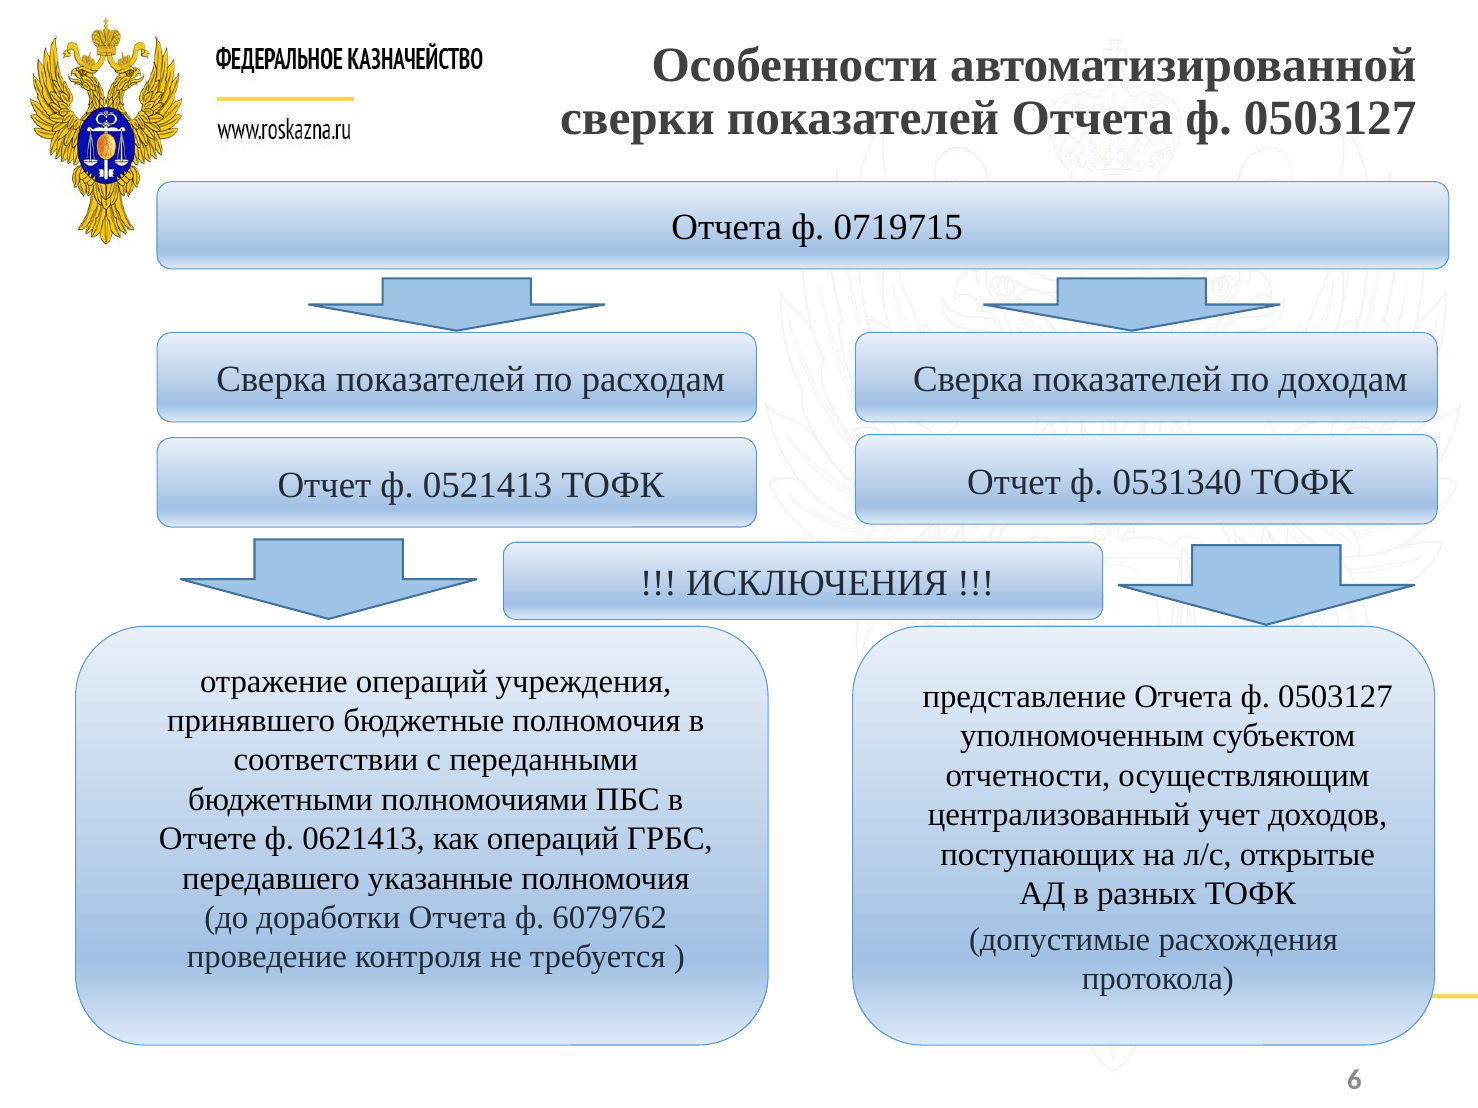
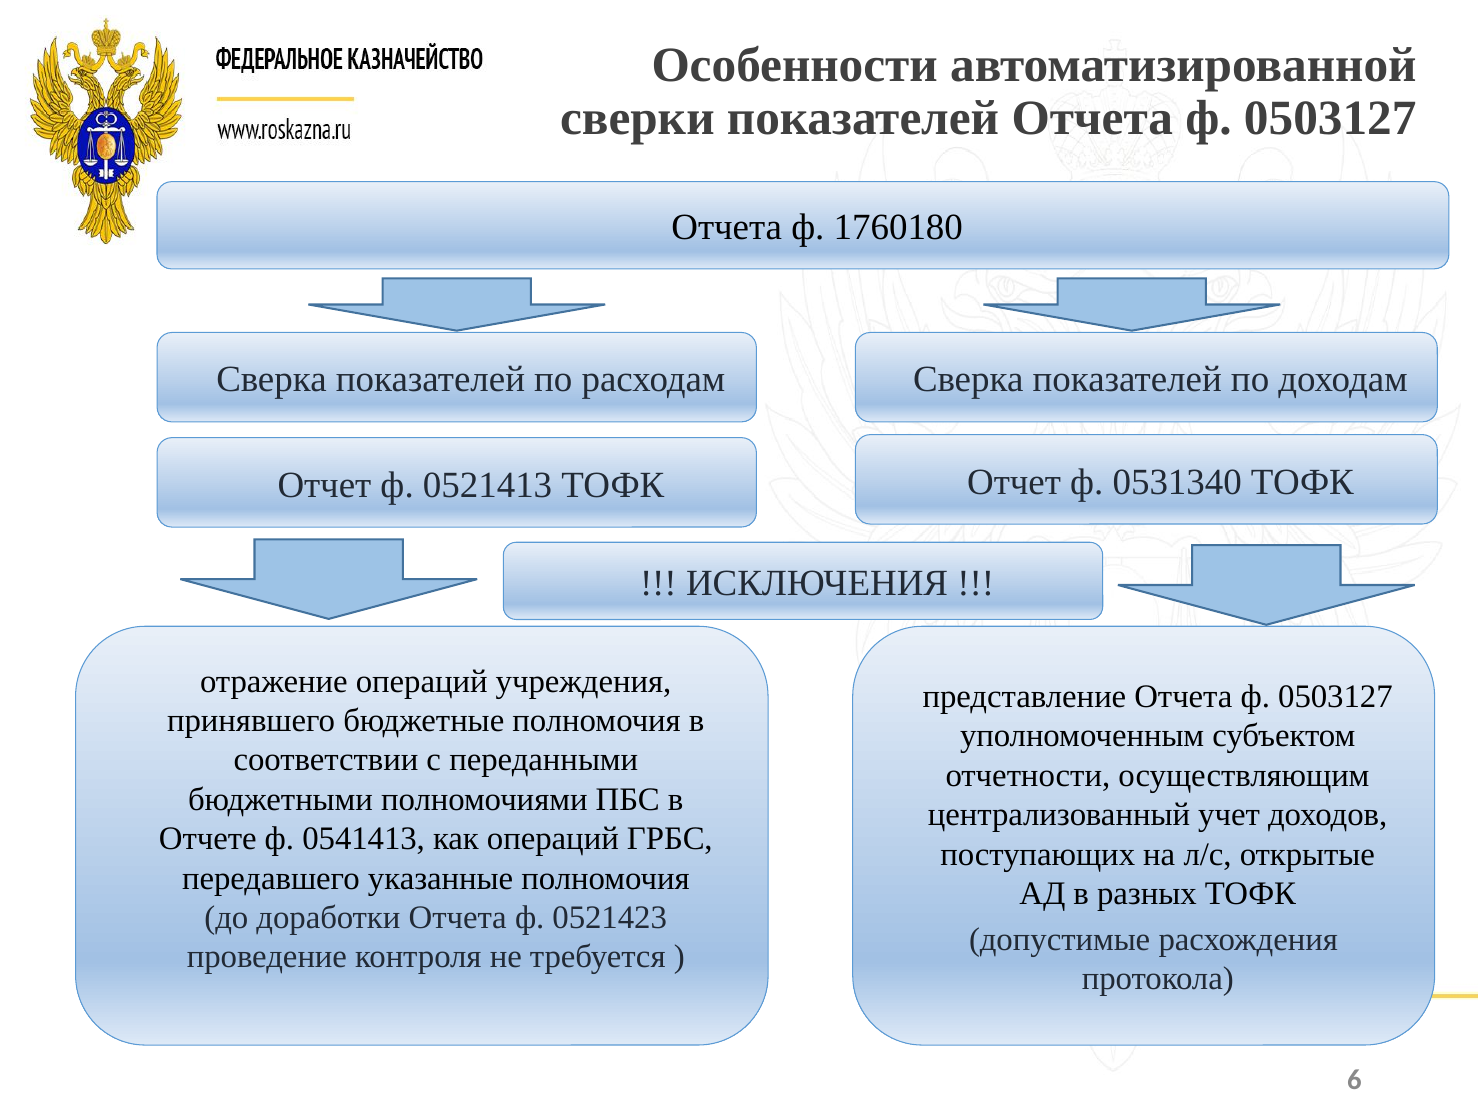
0719715: 0719715 -> 1760180 (898, 228)
0621413: 0621413 -> 0541413 (364, 839)
6079762: 6079762 -> 0521423 (610, 918)
